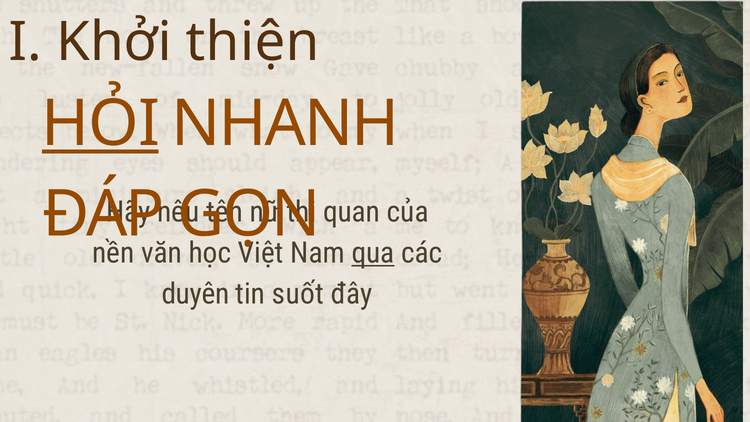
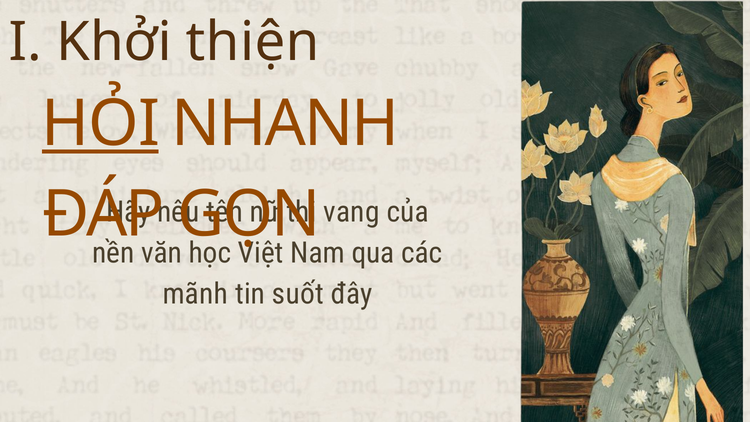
quan: quan -> vang (351, 212)
qua underline: present -> none (373, 253)
duyên: duyên -> mãnh (195, 294)
